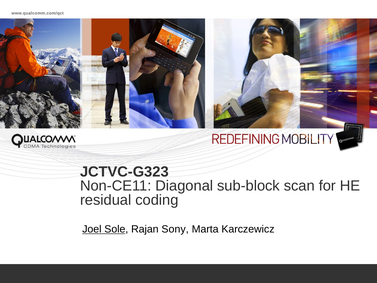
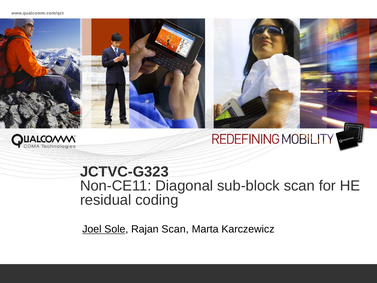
Rajan Sony: Sony -> Scan (175, 229)
